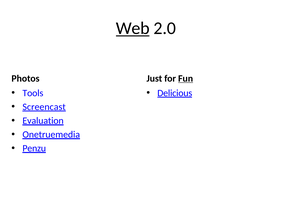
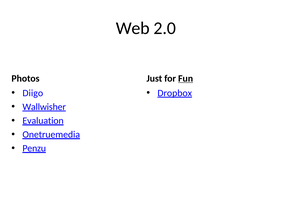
Web underline: present -> none (133, 28)
Tools: Tools -> Diigo (33, 93)
Delicious: Delicious -> Dropbox (175, 93)
Screencast: Screencast -> Wallwisher (44, 107)
